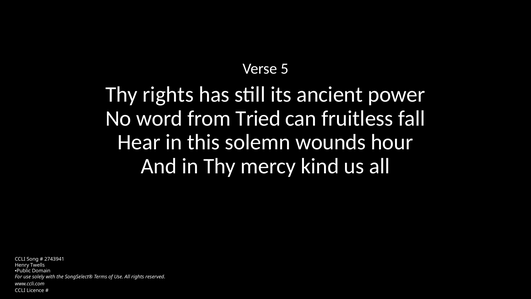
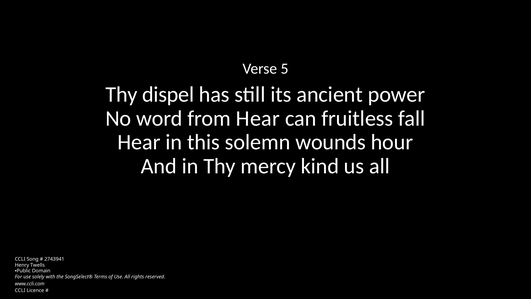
Thy rights: rights -> dispel (168, 94)
from Tried: Tried -> Hear (258, 118)
